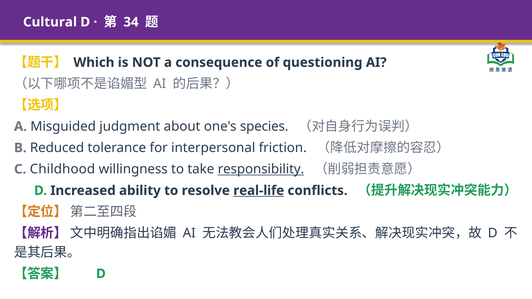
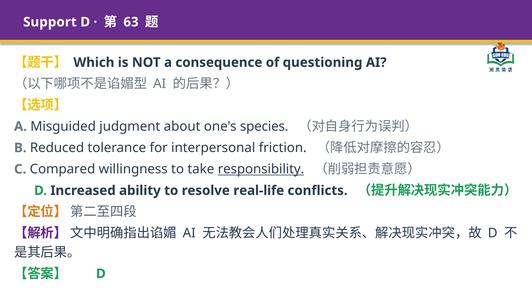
Cultural: Cultural -> Support (50, 22)
34: 34 -> 63 (131, 22)
Childhood: Childhood -> Compared (63, 169)
real-life underline: present -> none (259, 191)
